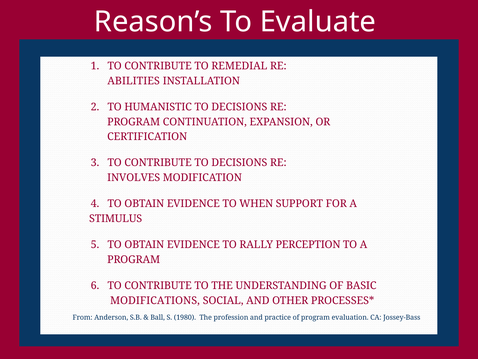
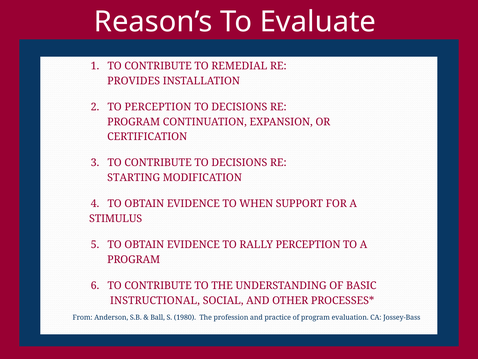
ABILITIES: ABILITIES -> PROVIDES (134, 81)
TO HUMANISTIC: HUMANISTIC -> PERCEPTION (158, 107)
INVOLVES: INVOLVES -> STARTING (134, 177)
MODIFICATIONS: MODIFICATIONS -> INSTRUCTIONAL (155, 300)
